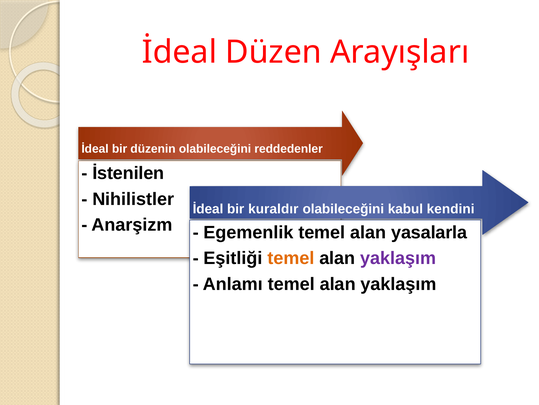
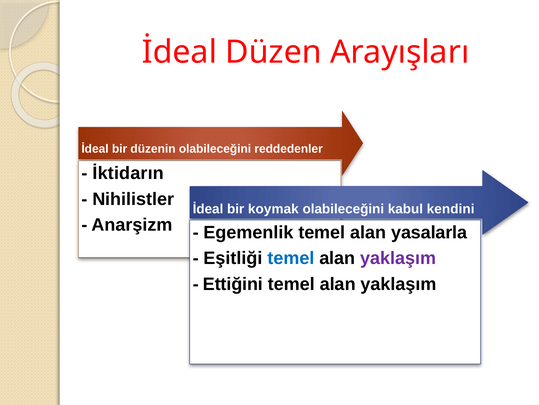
İstenilen: İstenilen -> İktidarın (128, 173)
kuraldır: kuraldır -> koymak (273, 209)
temel colour: orange -> blue (291, 258)
Anlamı: Anlamı -> Ettiğini (233, 284)
